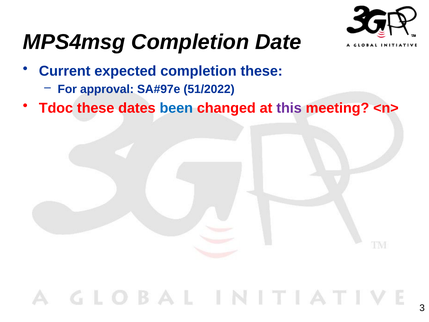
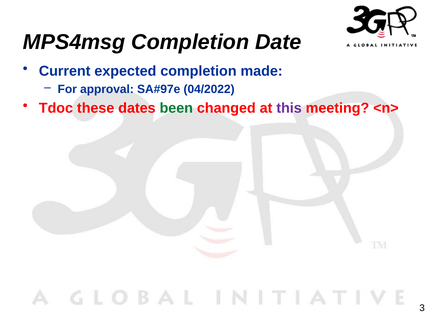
completion these: these -> made (262, 71)
51/2022: 51/2022 -> 04/2022 (209, 89)
been colour: blue -> green (176, 108)
